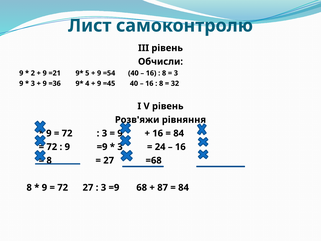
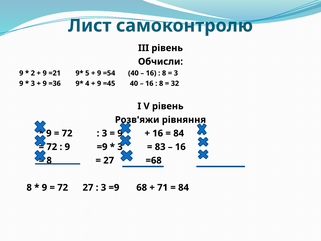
24: 24 -> 83 (160, 147)
87: 87 -> 71 (163, 187)
